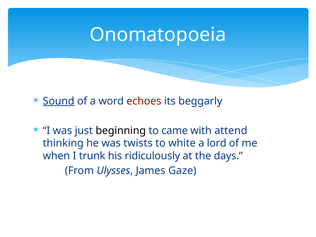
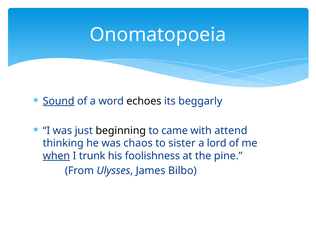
echoes colour: red -> black (144, 101)
twists: twists -> chaos (138, 143)
white: white -> sister (182, 143)
when underline: none -> present (56, 156)
ridiculously: ridiculously -> foolishness (152, 156)
days: days -> pine (228, 156)
Gaze: Gaze -> Bilbo (182, 171)
